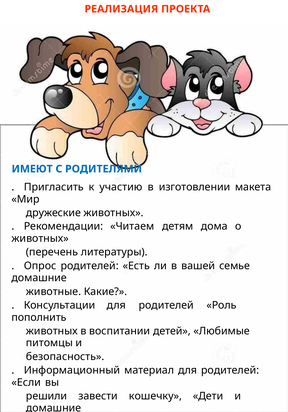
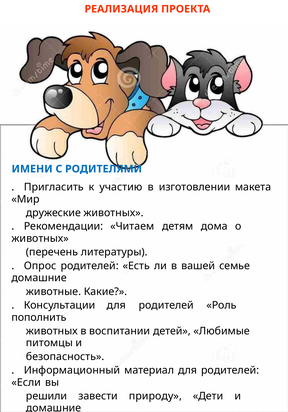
ИМЕЮТ: ИМЕЮТ -> ИМЕНИ (32, 169)
кошечку: кошечку -> природу (155, 396)
